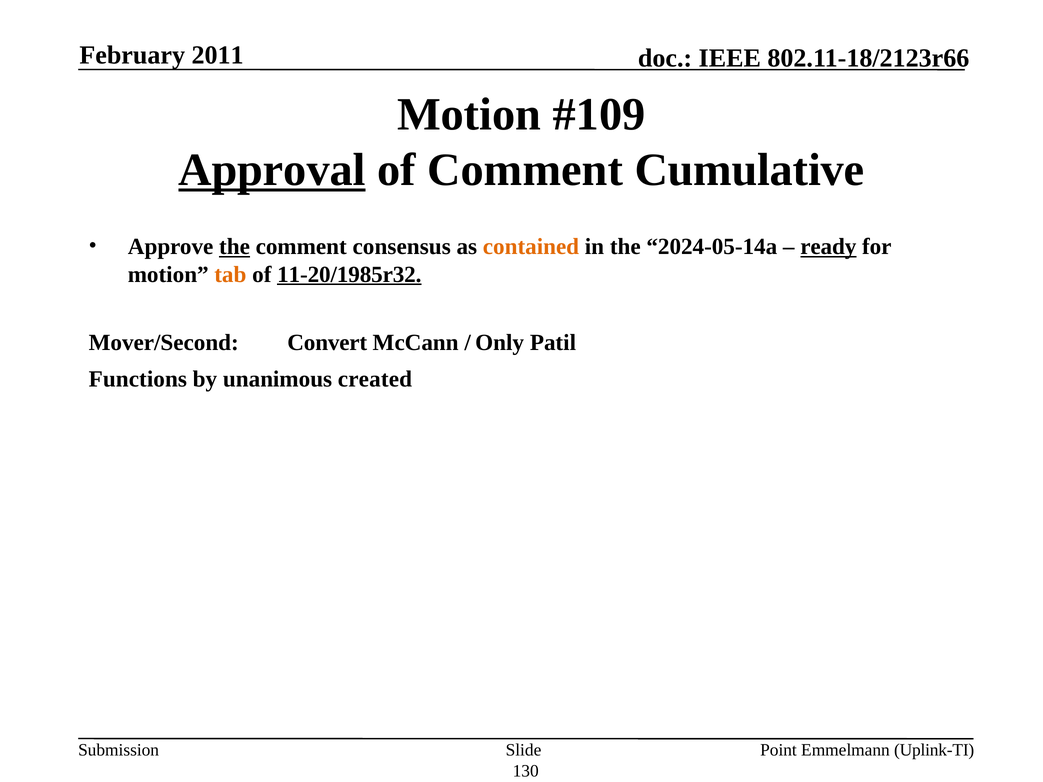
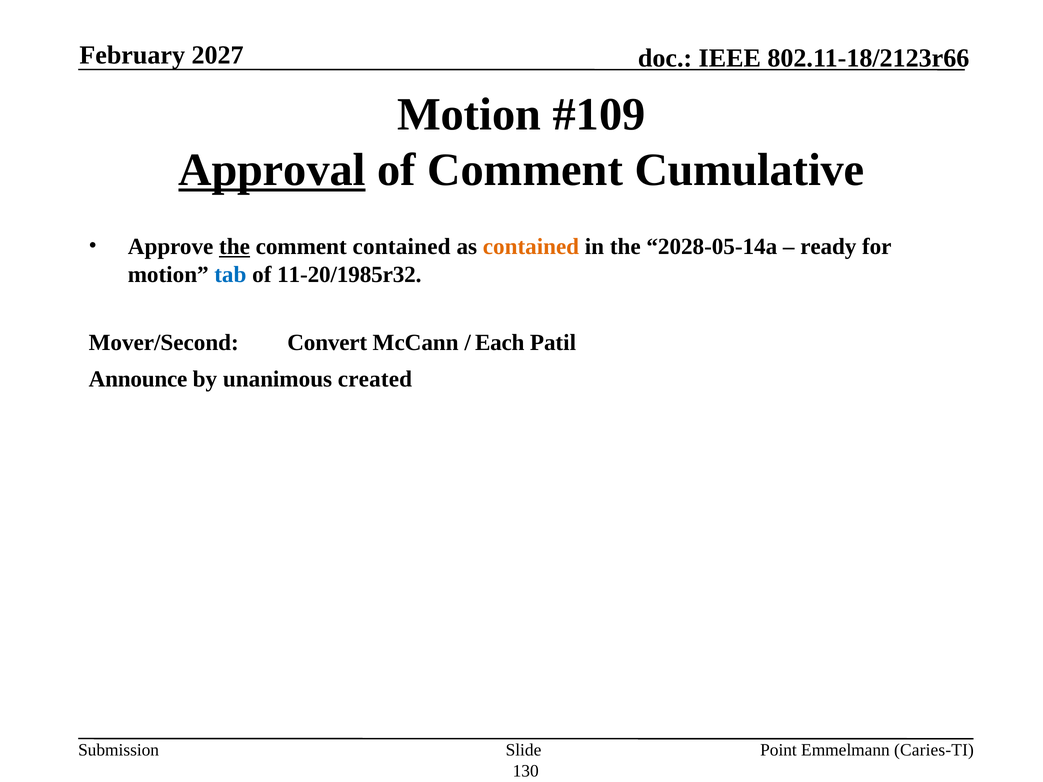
2011: 2011 -> 2027 (218, 55)
comment consensus: consensus -> contained (402, 247)
2024-05-14a: 2024-05-14a -> 2028-05-14a (712, 247)
ready underline: present -> none (828, 247)
tab colour: orange -> blue (230, 275)
11-20/1985r32 underline: present -> none (349, 275)
Only: Only -> Each (500, 343)
Functions: Functions -> Announce (138, 379)
Uplink-TI: Uplink-TI -> Caries-TI (934, 750)
